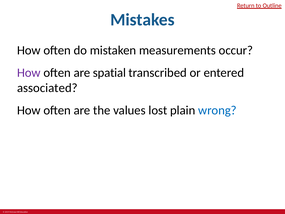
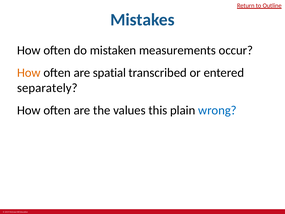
How colour: purple -> orange (29, 73)
associated: associated -> separately (47, 88)
lost: lost -> this (158, 110)
